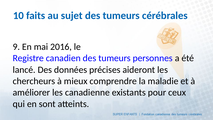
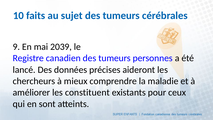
2016: 2016 -> 2039 (61, 47)
canadienne: canadienne -> constituent (87, 92)
